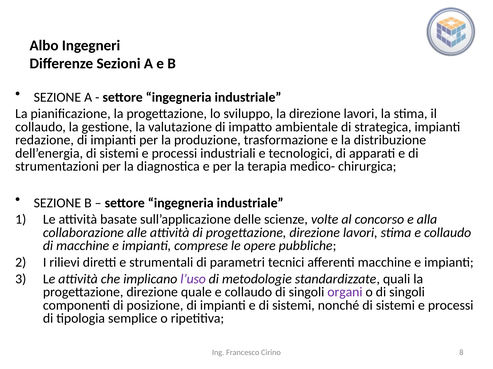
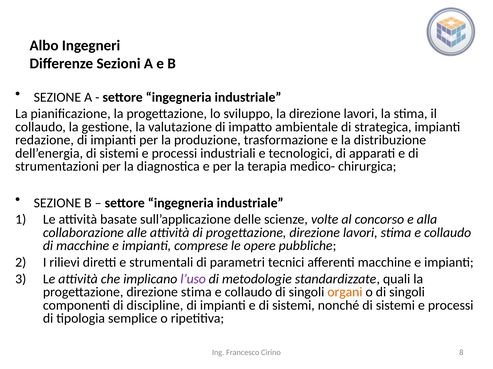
direzione quale: quale -> stima (196, 293)
organi colour: purple -> orange (345, 293)
posizione: posizione -> discipline (155, 306)
